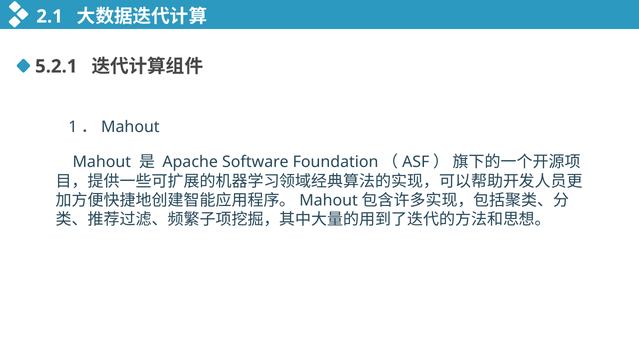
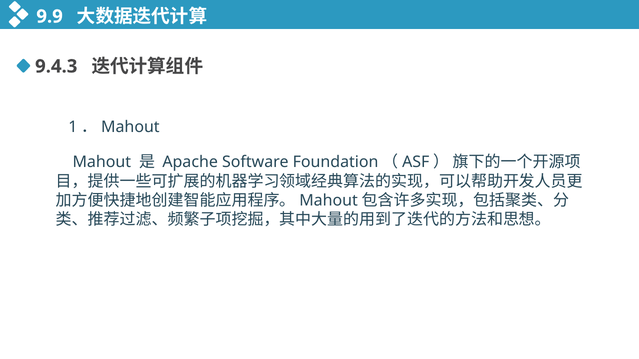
2.1: 2.1 -> 9.9 (50, 16)
5.2.1: 5.2.1 -> 9.4.3 (56, 66)
